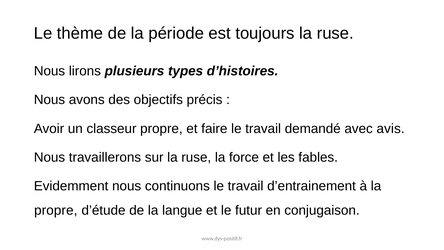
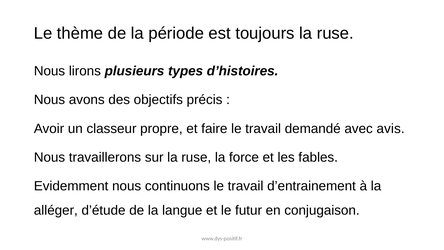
propre: propre -> alléger (56, 210)
